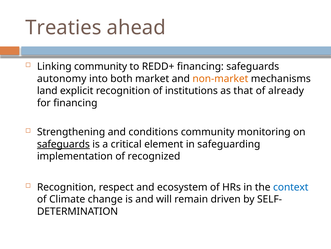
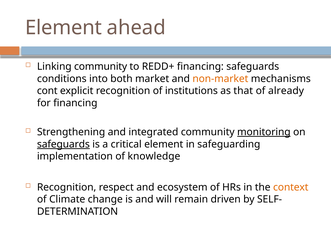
Treaties: Treaties -> Element (64, 28)
autonomy: autonomy -> conditions (62, 78)
land: land -> cont (47, 91)
conditions: conditions -> integrated (153, 132)
monitoring underline: none -> present (264, 132)
recognized: recognized -> knowledge (154, 156)
context colour: blue -> orange (291, 187)
